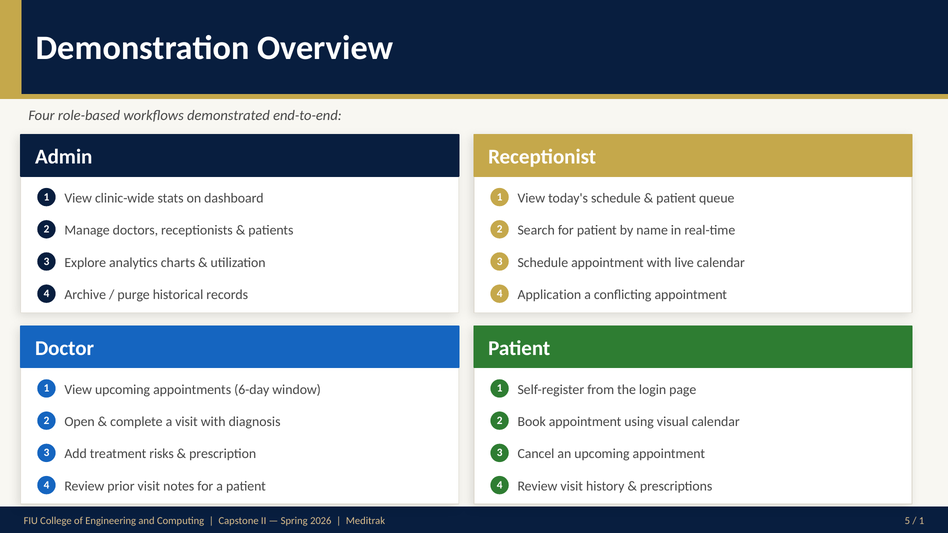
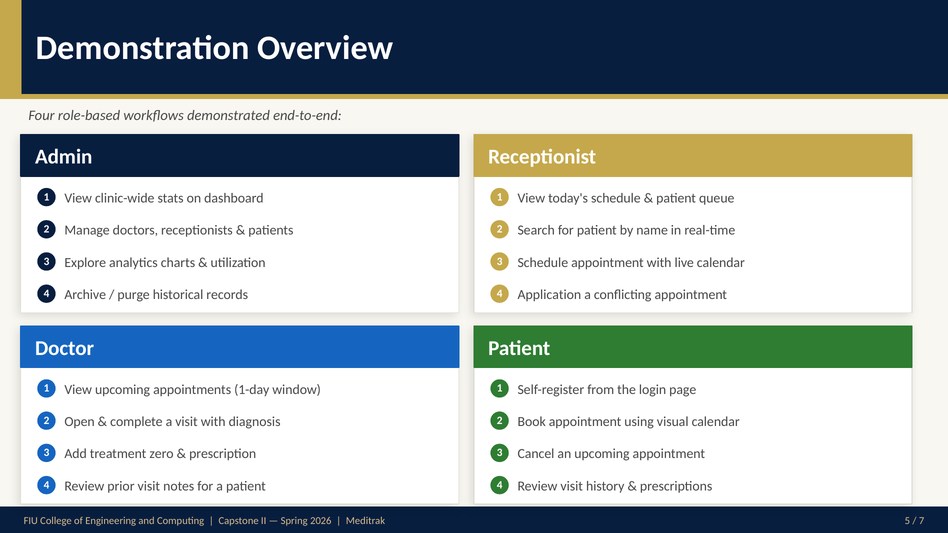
6-day: 6-day -> 1-day (252, 390)
risks: risks -> zero (162, 454)
1: 1 -> 7 (922, 521)
